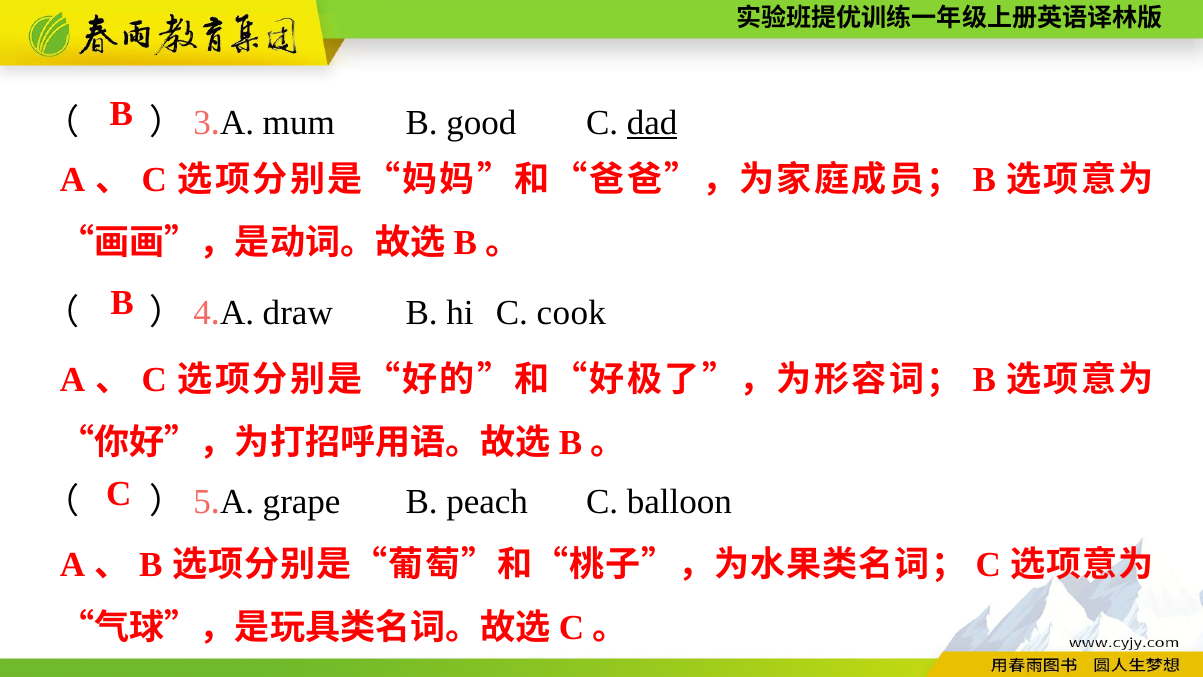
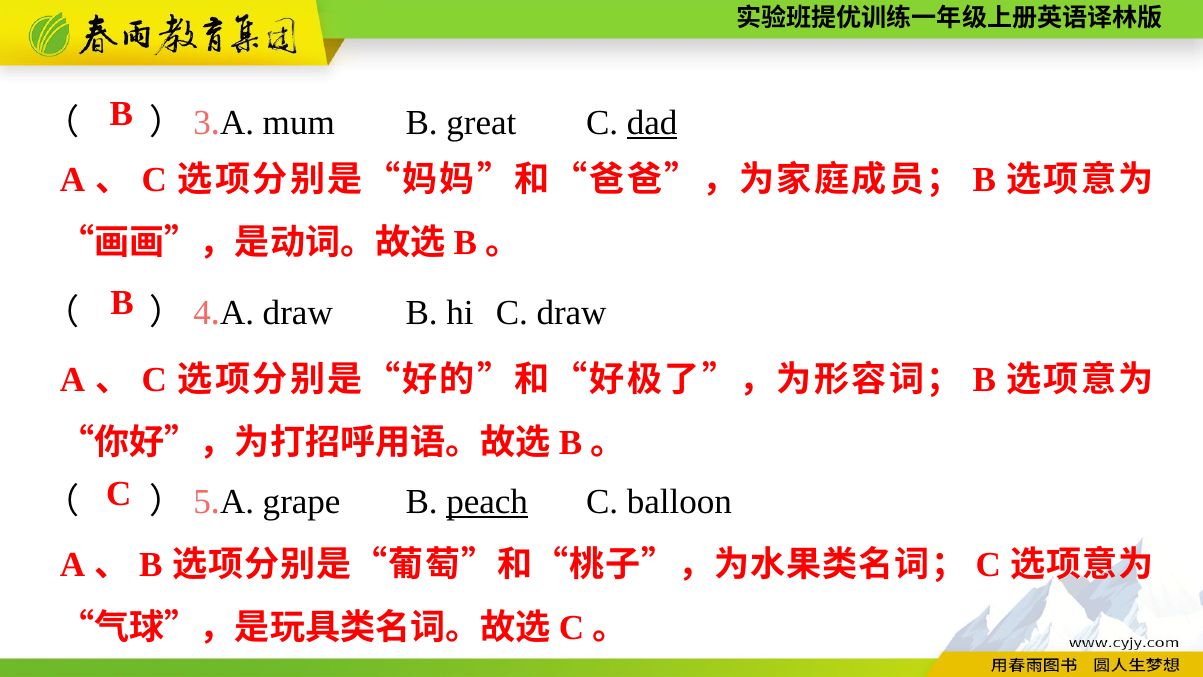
good: good -> great (481, 123)
C cook: cook -> draw (572, 312)
peach underline: none -> present (487, 502)
